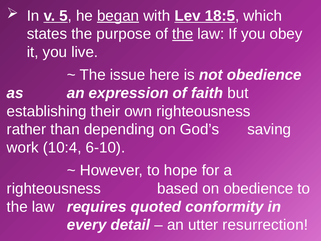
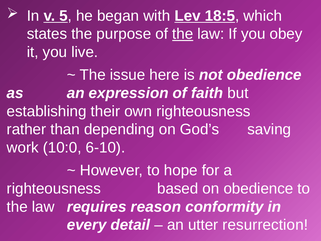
began underline: present -> none (118, 16)
10:4: 10:4 -> 10:0 (62, 148)
quoted: quoted -> reason (156, 207)
